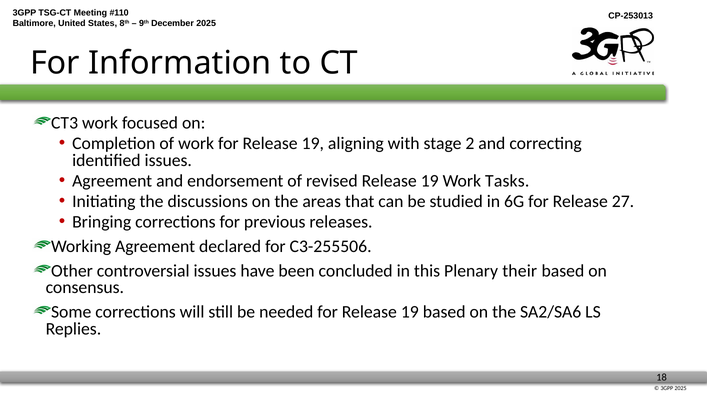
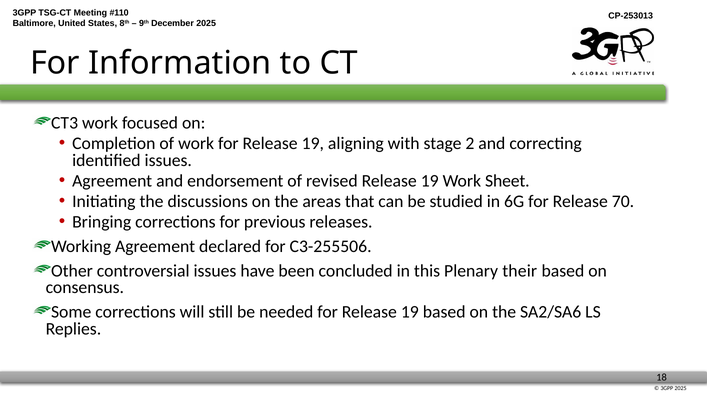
Tasks: Tasks -> Sheet (507, 181)
27: 27 -> 70 (623, 202)
